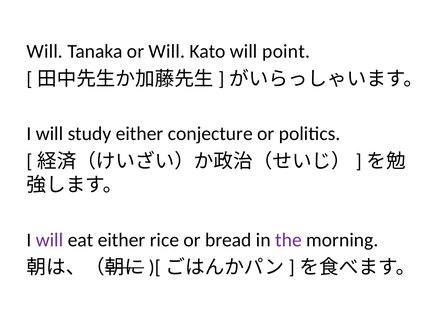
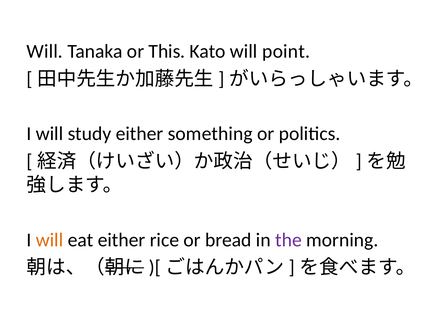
or Will: Will -> This (167, 51)
conjecture: conjecture -> something (210, 134)
will colour: purple -> orange (50, 240)
